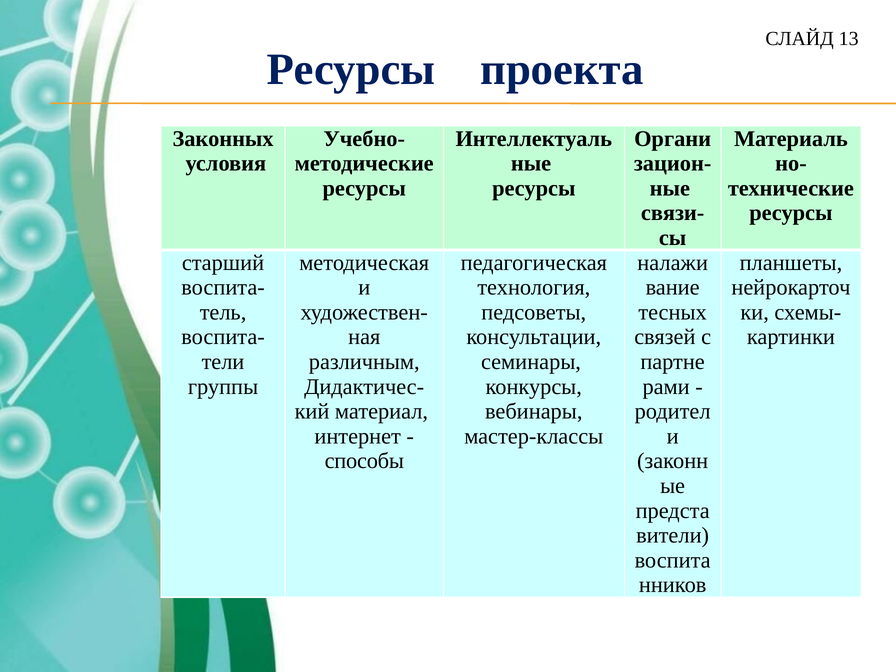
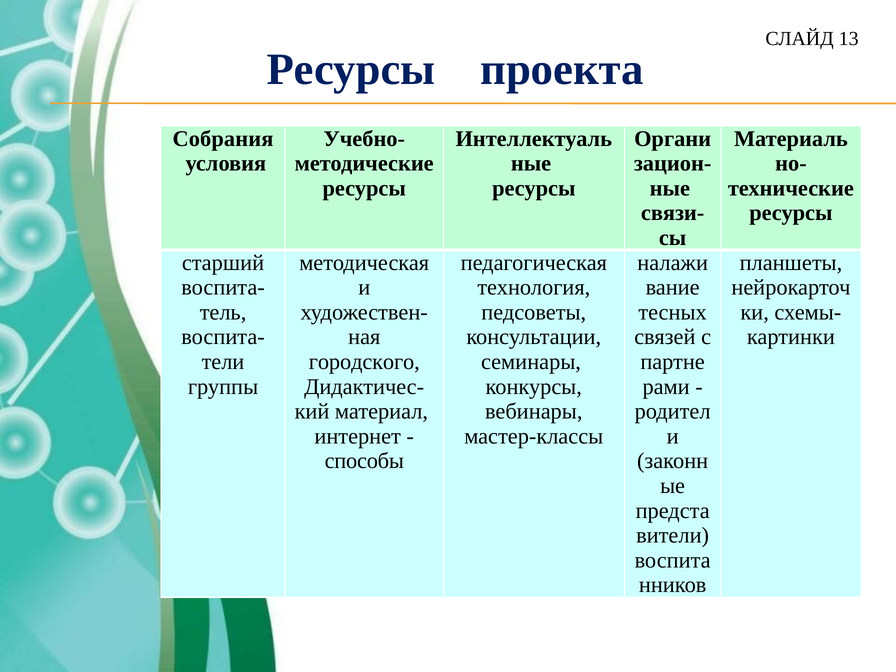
Законных: Законных -> Собрания (223, 139)
различным: различным -> городского (364, 362)
